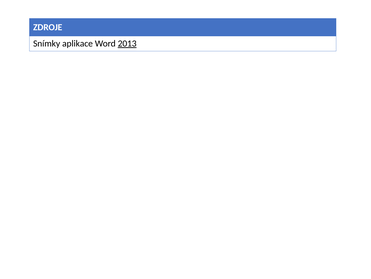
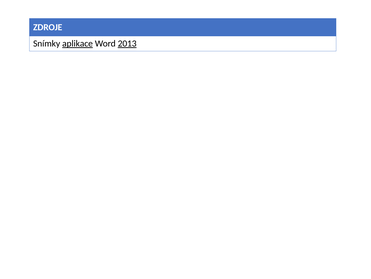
aplikace underline: none -> present (78, 44)
